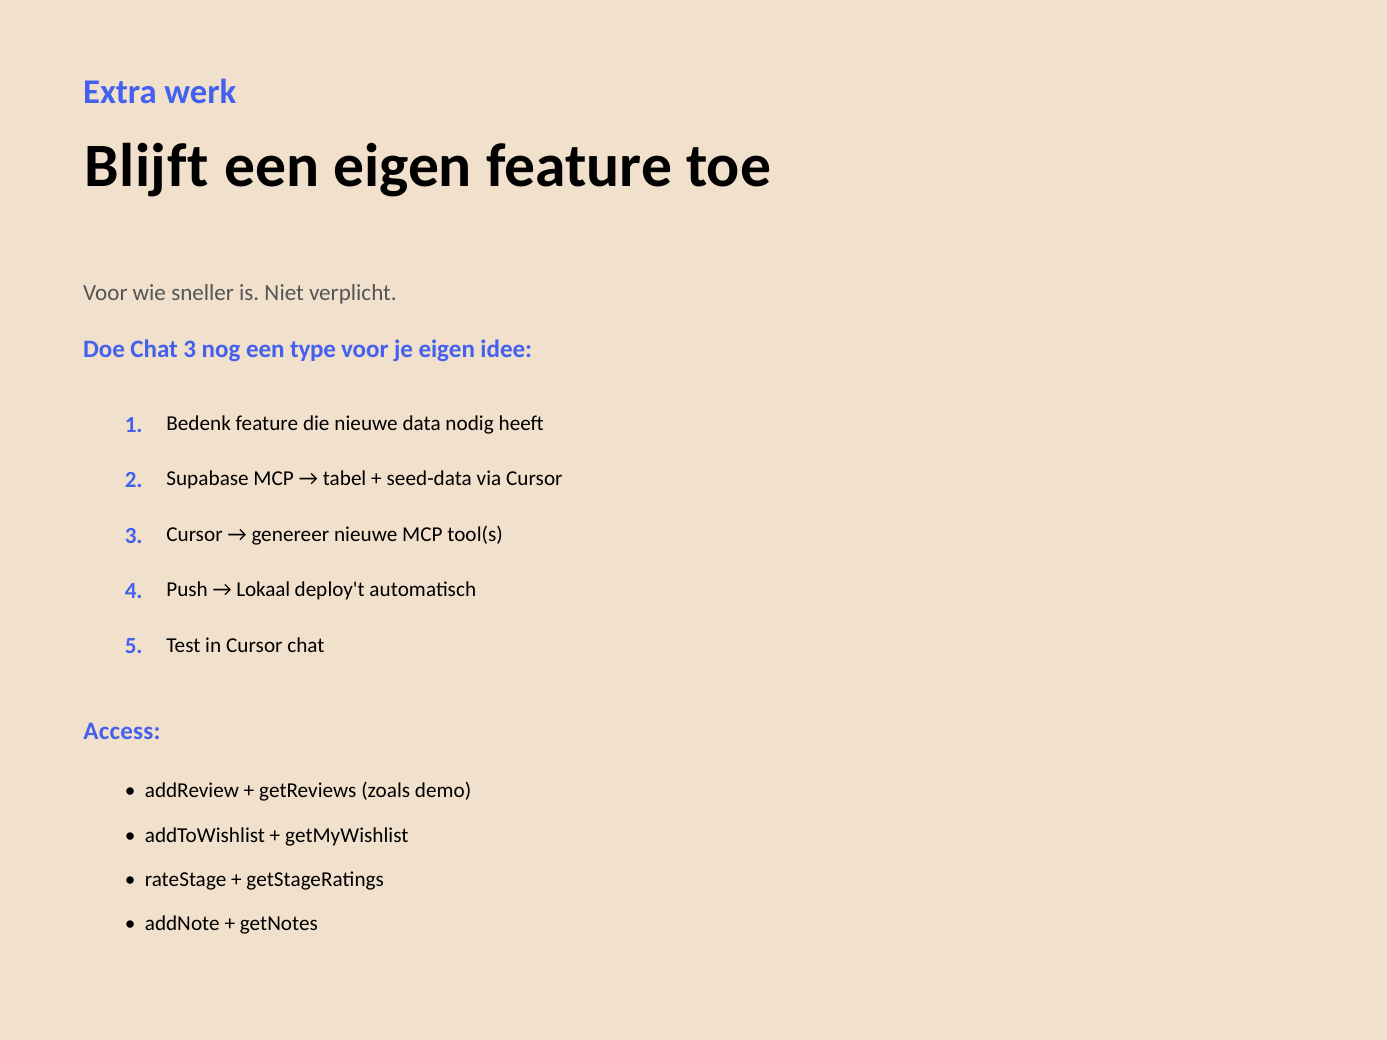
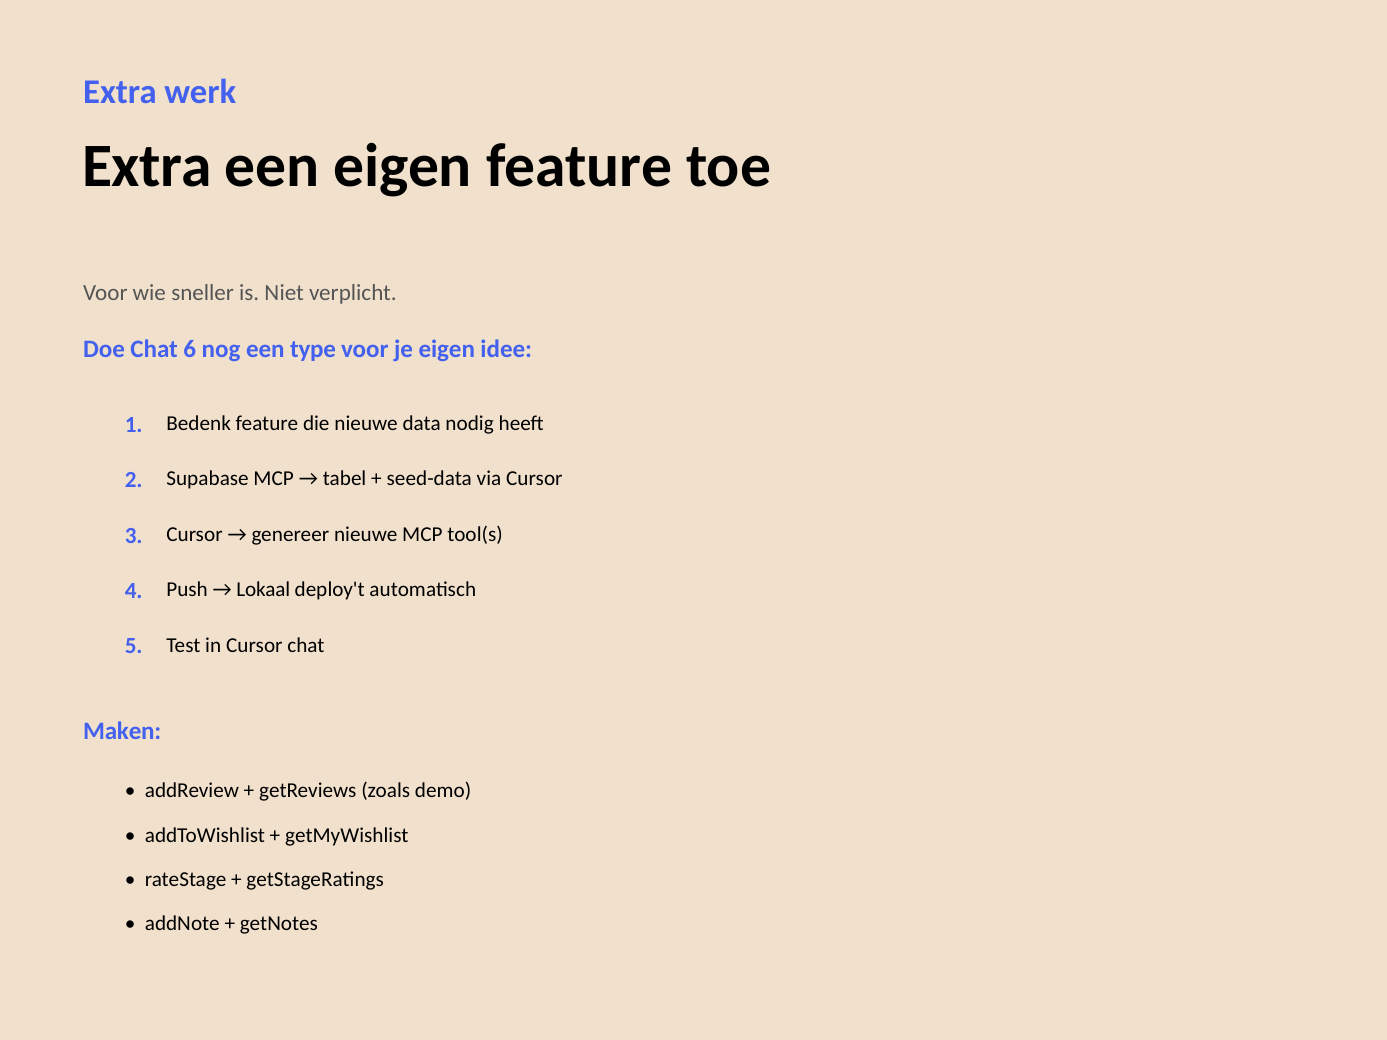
Blijft: Blijft -> Extra (147, 166)
Chat 3: 3 -> 6 (190, 350)
Access: Access -> Maken (122, 731)
